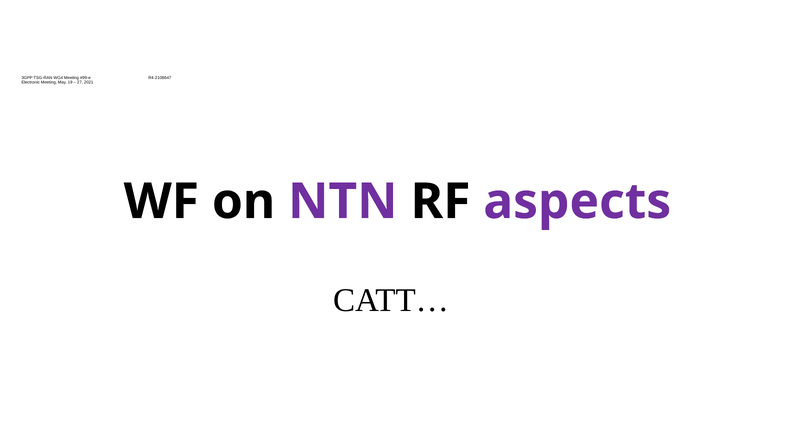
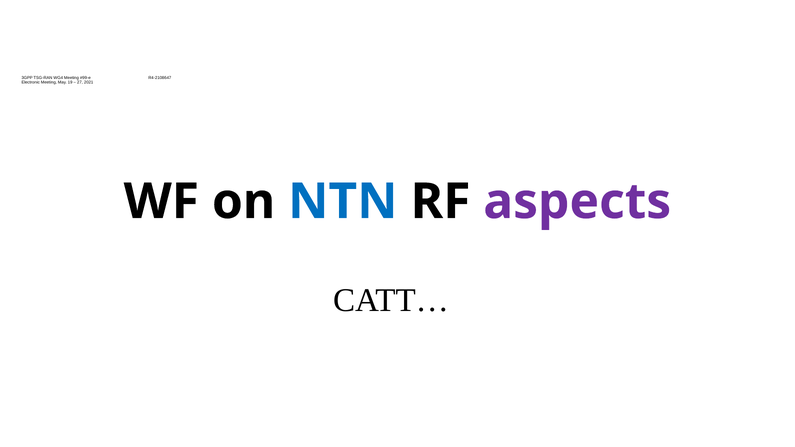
NTN colour: purple -> blue (343, 202)
